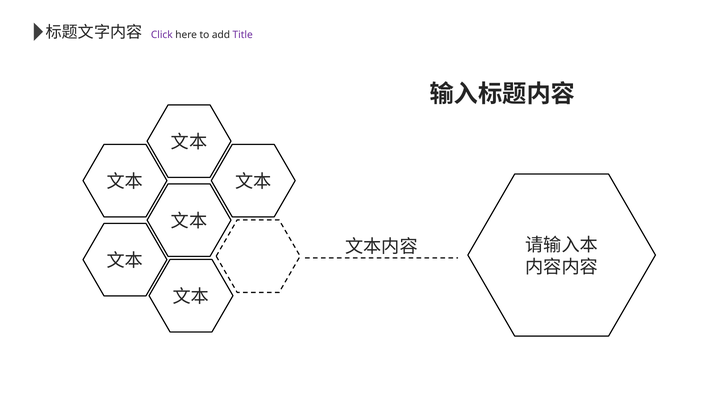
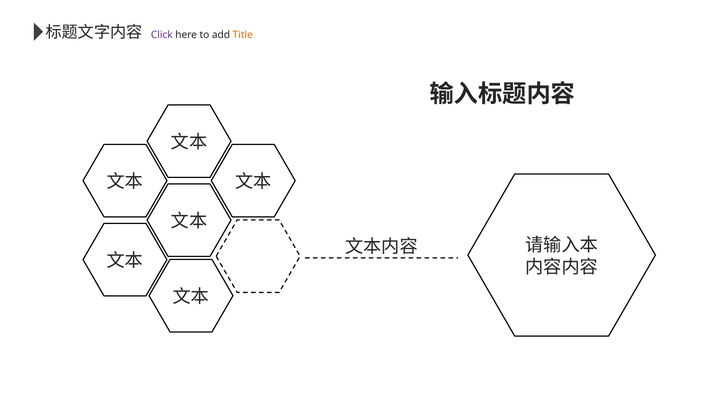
Title colour: purple -> orange (243, 35)
